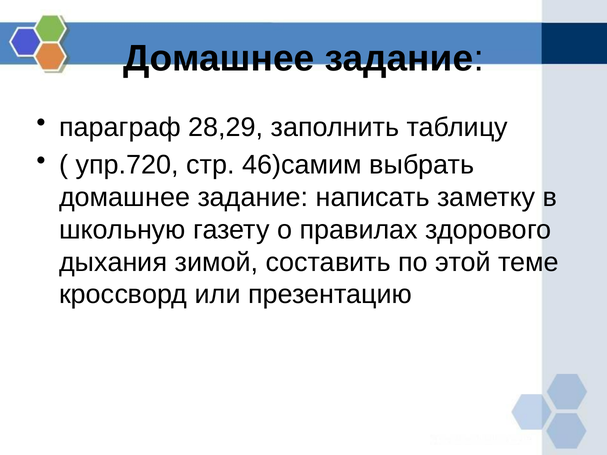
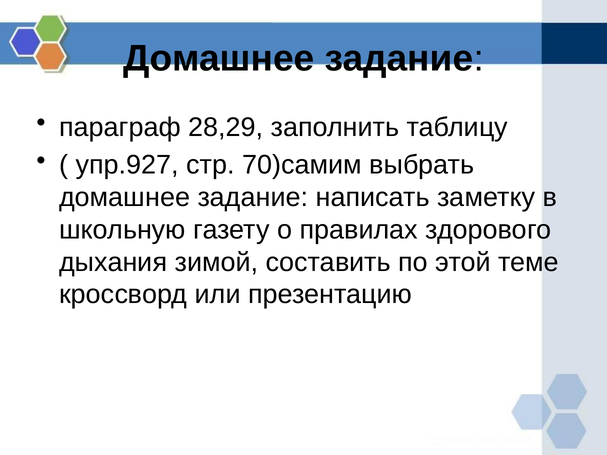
упр.720: упр.720 -> упр.927 (127, 165)
46)самим: 46)самим -> 70)самим (302, 165)
